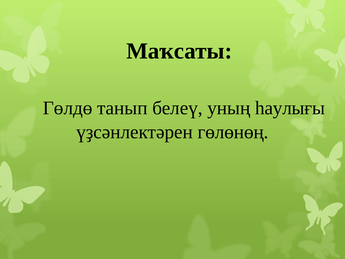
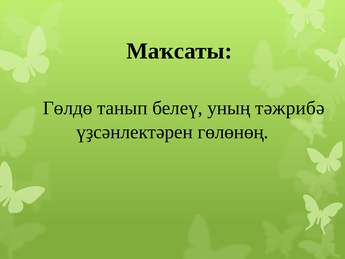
һаулығы: һаулығы -> тәжрибә (290, 108)
